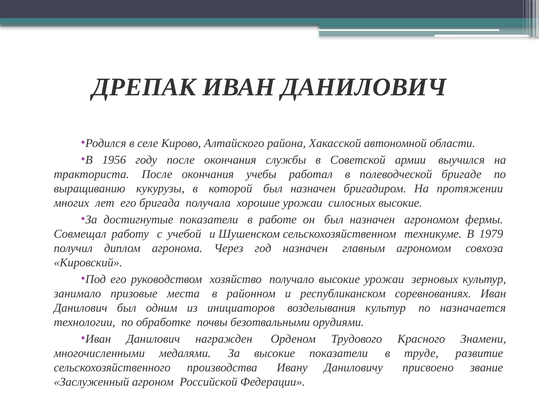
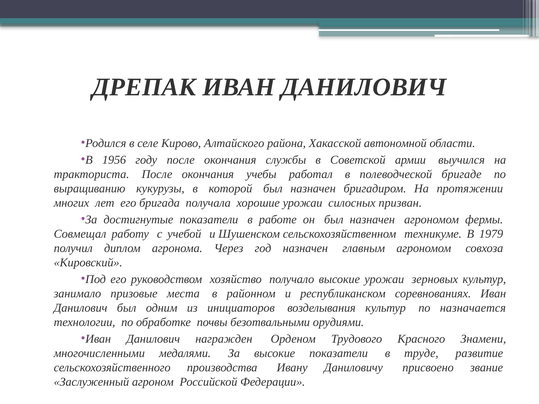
силосных высокие: высокие -> призван (400, 203)
